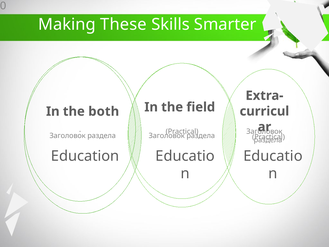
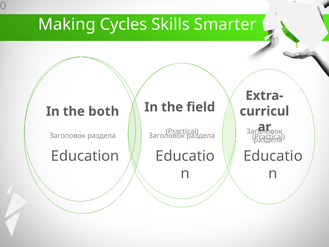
These: These -> Cycles (124, 24)
